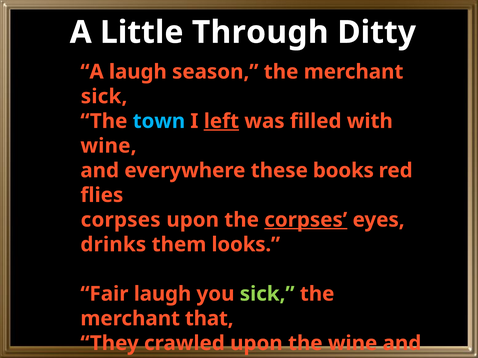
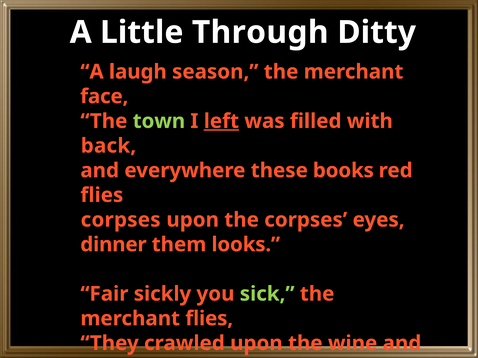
sick: sick -> face (104, 97)
town colour: light blue -> light green (159, 121)
wine: wine -> back (108, 146)
corpses underline: present -> none (306, 220)
drinks: drinks -> dinner (113, 245)
Fair laugh: laugh -> sickly (162, 294)
merchant that: that -> flies (209, 319)
